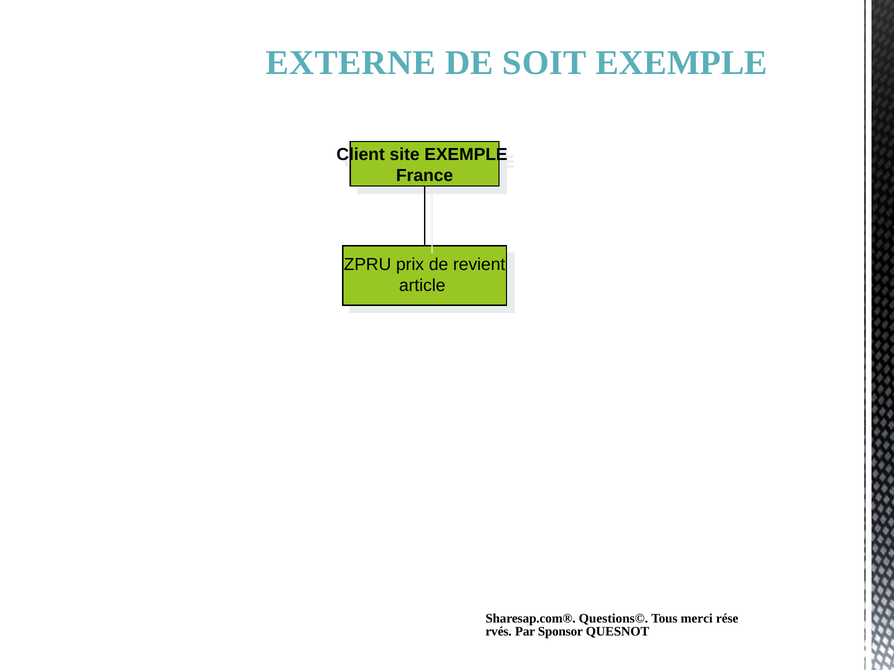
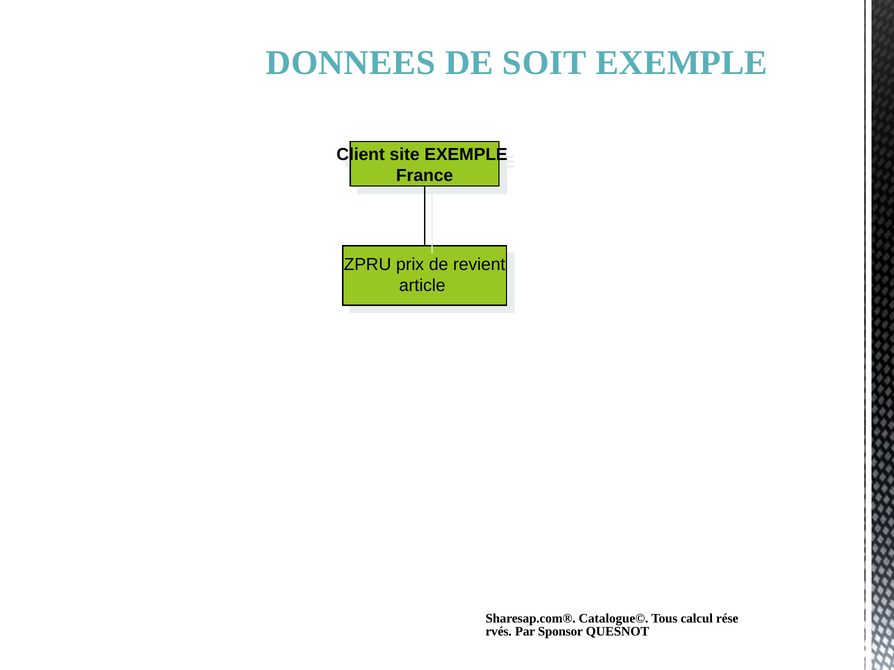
EXTERNE: EXTERNE -> DONNEES (351, 63)
Questions©: Questions© -> Catalogue© (613, 619)
merci: merci -> calcul (697, 619)
